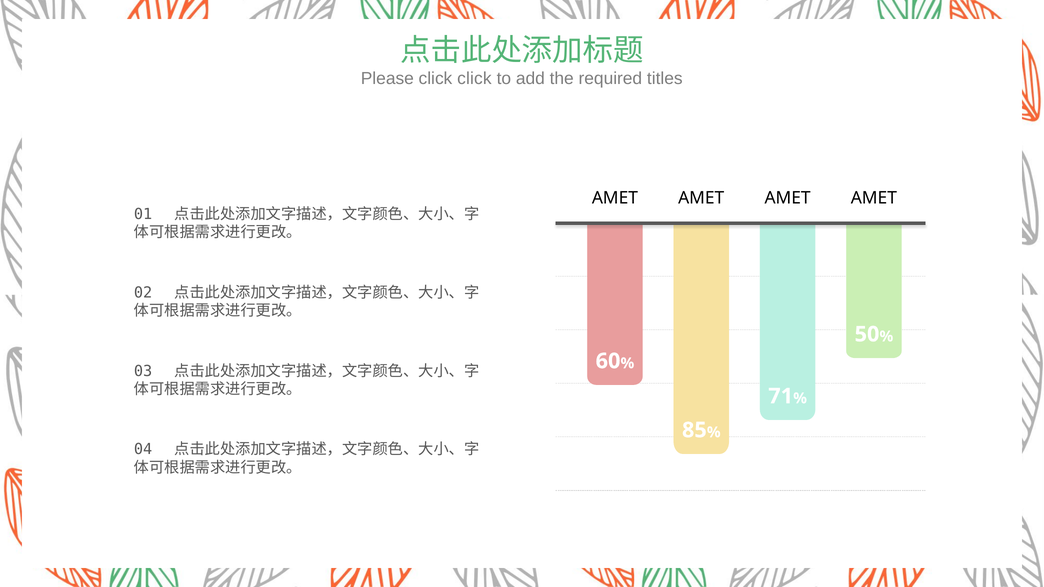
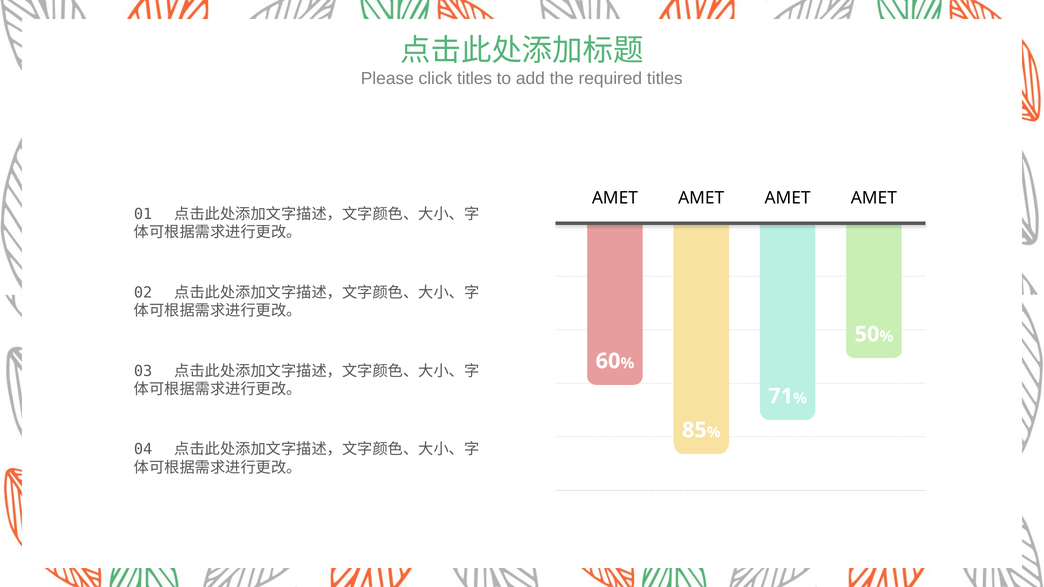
click click: click -> titles (475, 79)
